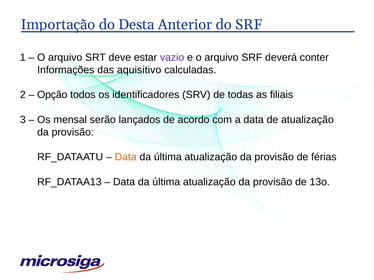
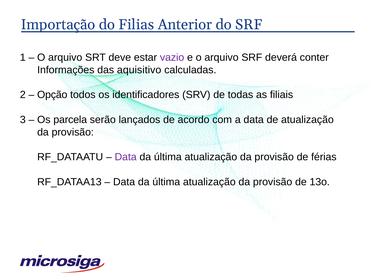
Desta: Desta -> Filias (136, 25)
mensal: mensal -> parcela (70, 120)
Data colour: orange -> purple (126, 157)
